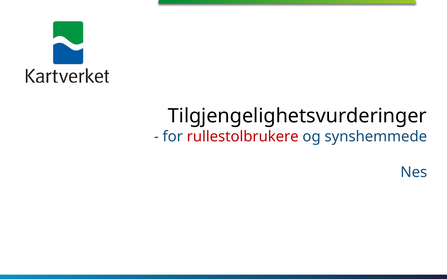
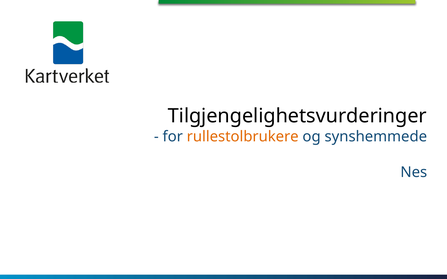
rullestolbrukere colour: red -> orange (243, 137)
